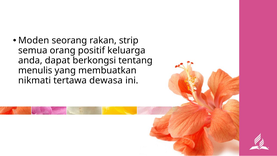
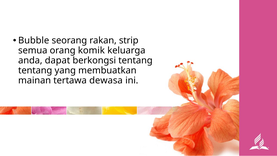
Moden: Moden -> Bubble (34, 40)
positif: positif -> komik (91, 50)
menulis: menulis -> tentang (35, 70)
nikmati: nikmati -> mainan (35, 80)
